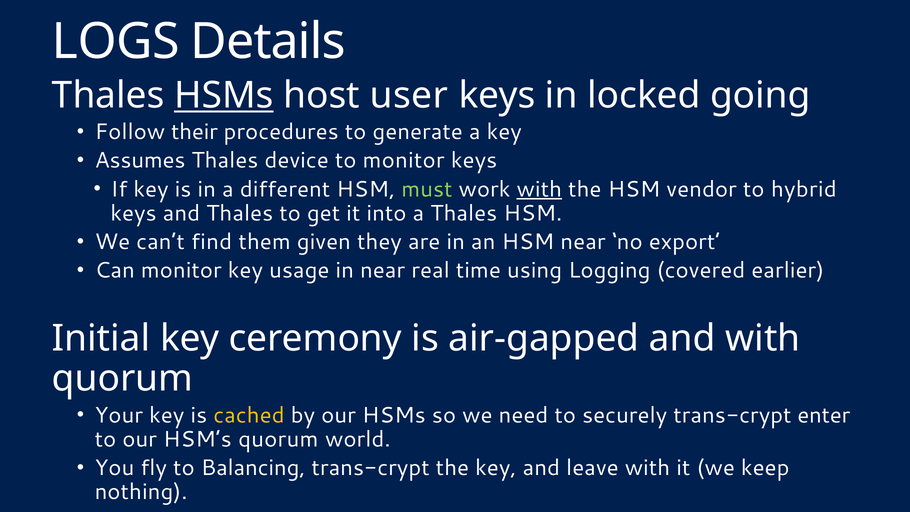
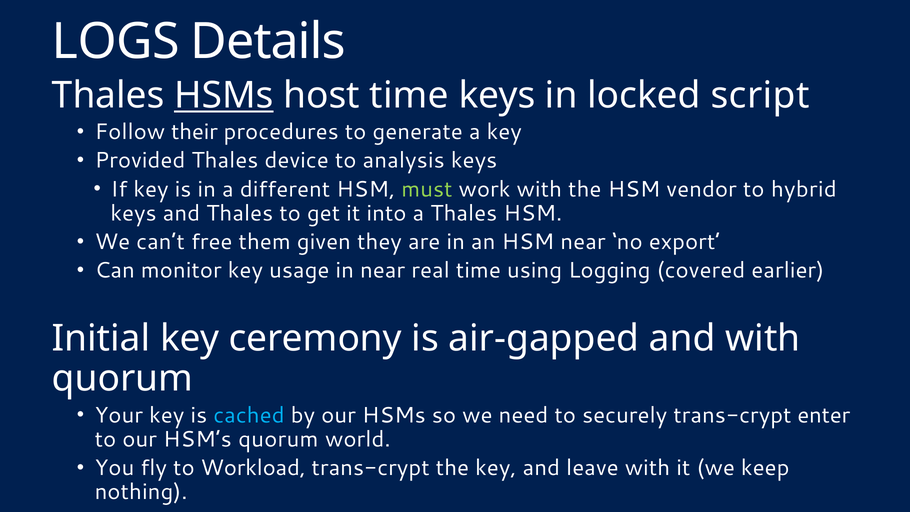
host user: user -> time (409, 95)
going: going -> script (760, 95)
Assumes: Assumes -> Provided (140, 161)
to monitor: monitor -> analysis (404, 161)
with underline: present -> none (539, 189)
find: find -> free (212, 242)
cached colour: yellow -> light blue (249, 415)
Balancing: Balancing -> Workload (253, 468)
